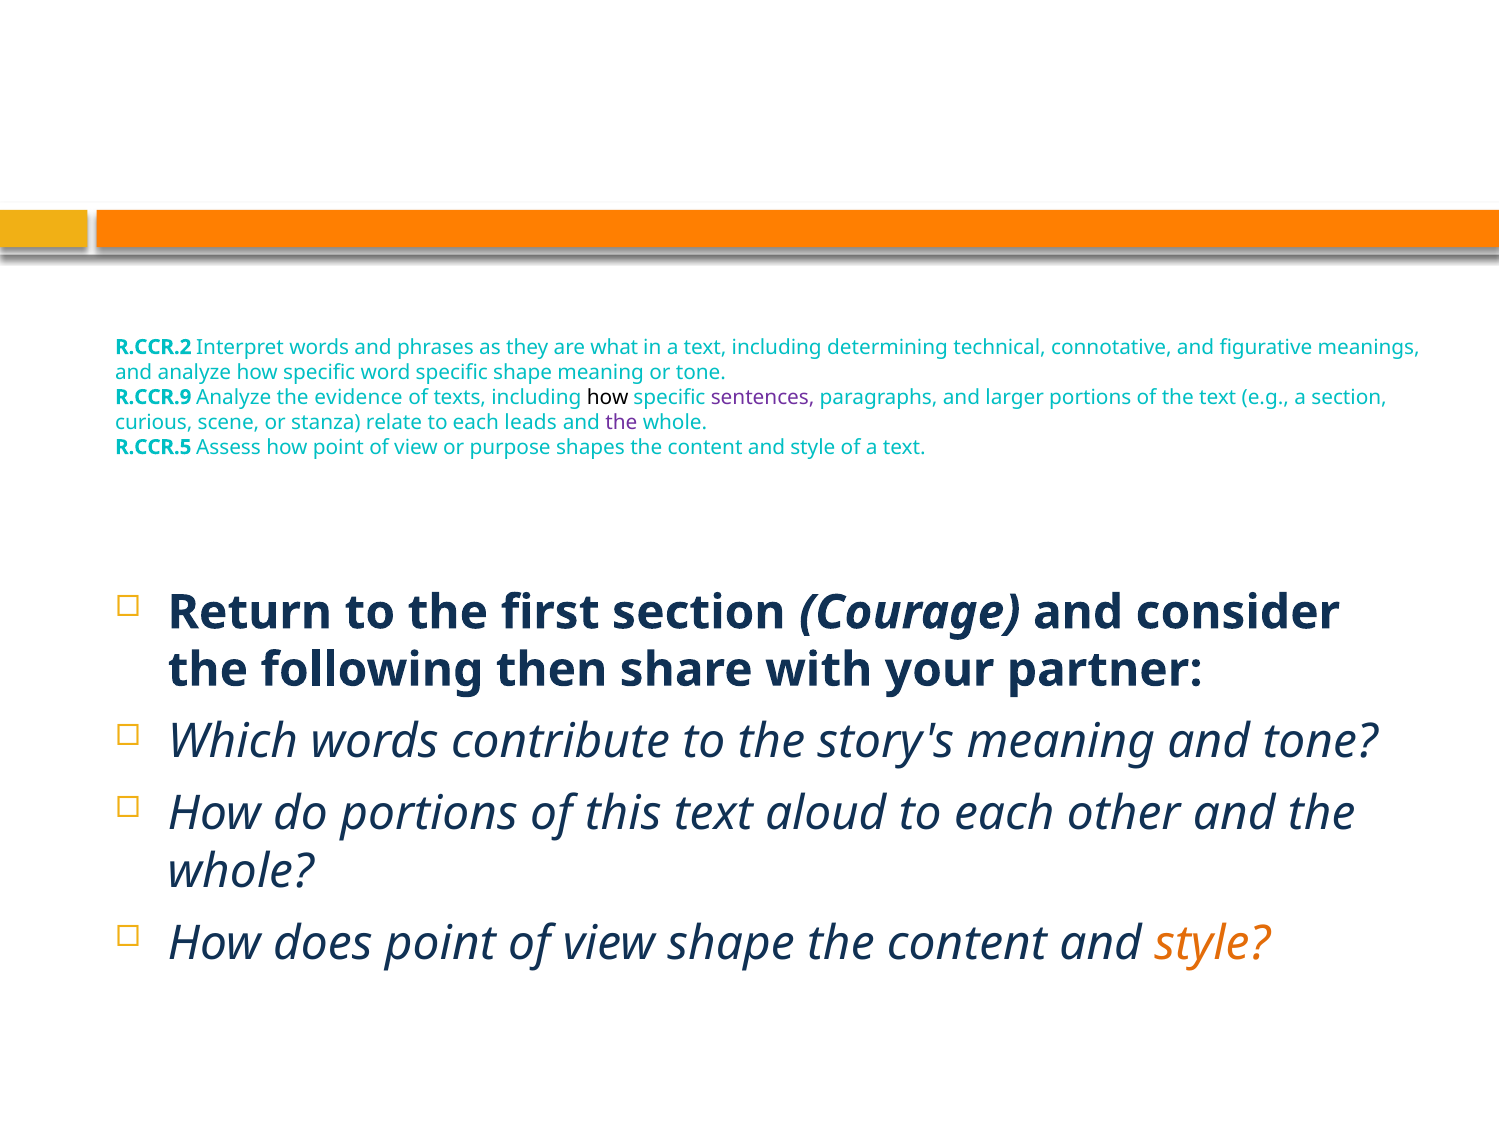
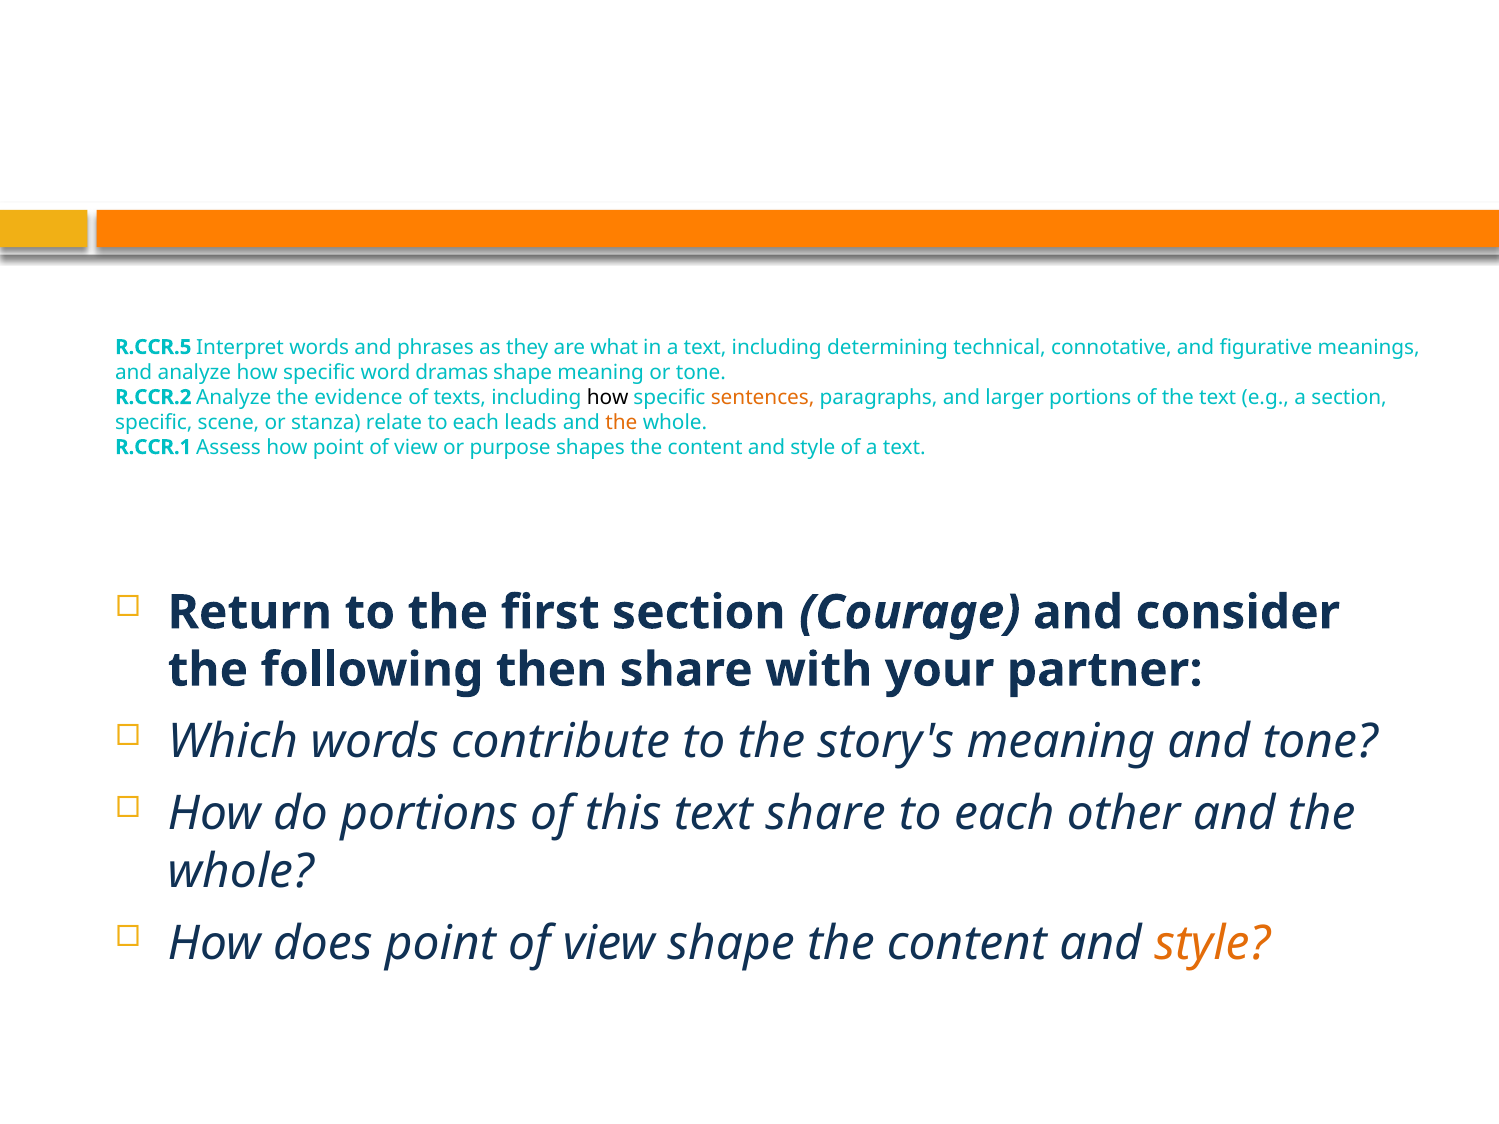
R.CCR.2: R.CCR.2 -> R.CCR.5 (153, 347)
word specific: specific -> dramas (452, 372)
R.CCR.9: R.CCR.9 -> R.CCR.2 (153, 397)
sentences colour: purple -> orange (763, 397)
curious: curious -> specific (154, 422)
the colour: purple -> orange (621, 422)
R.CCR.5: R.CCR.5 -> R.CCR.1 (153, 447)
text aloud: aloud -> share (825, 814)
